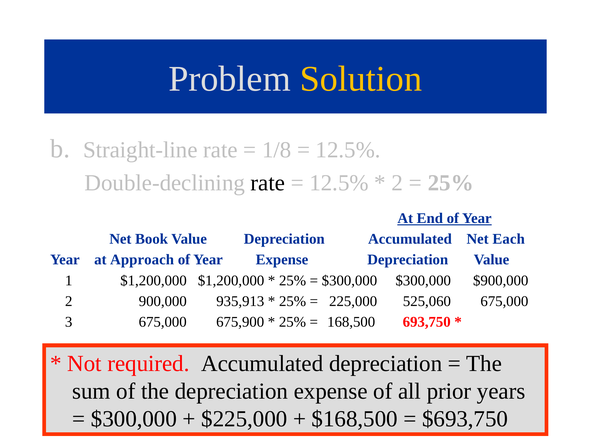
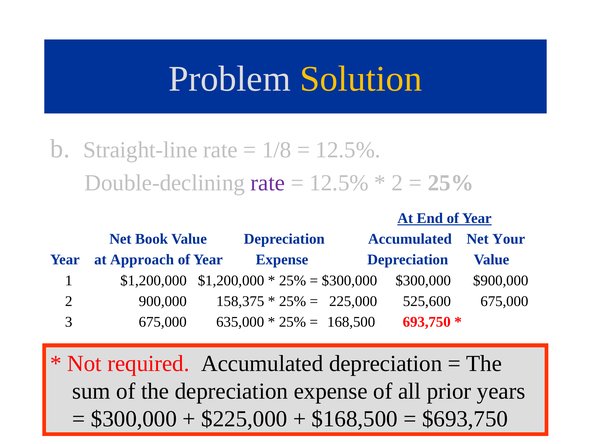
rate colour: black -> purple (268, 183)
Each: Each -> Your (509, 239)
935,913: 935,913 -> 158,375 (240, 301)
525,060: 525,060 -> 525,600 (427, 301)
675,900: 675,900 -> 635,000 (240, 321)
